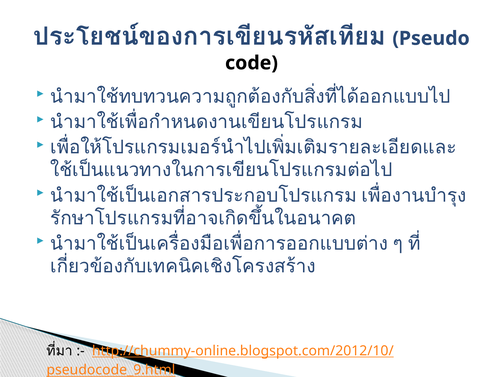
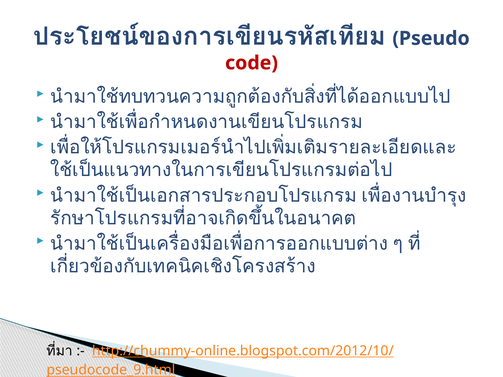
code colour: black -> red (252, 63)
